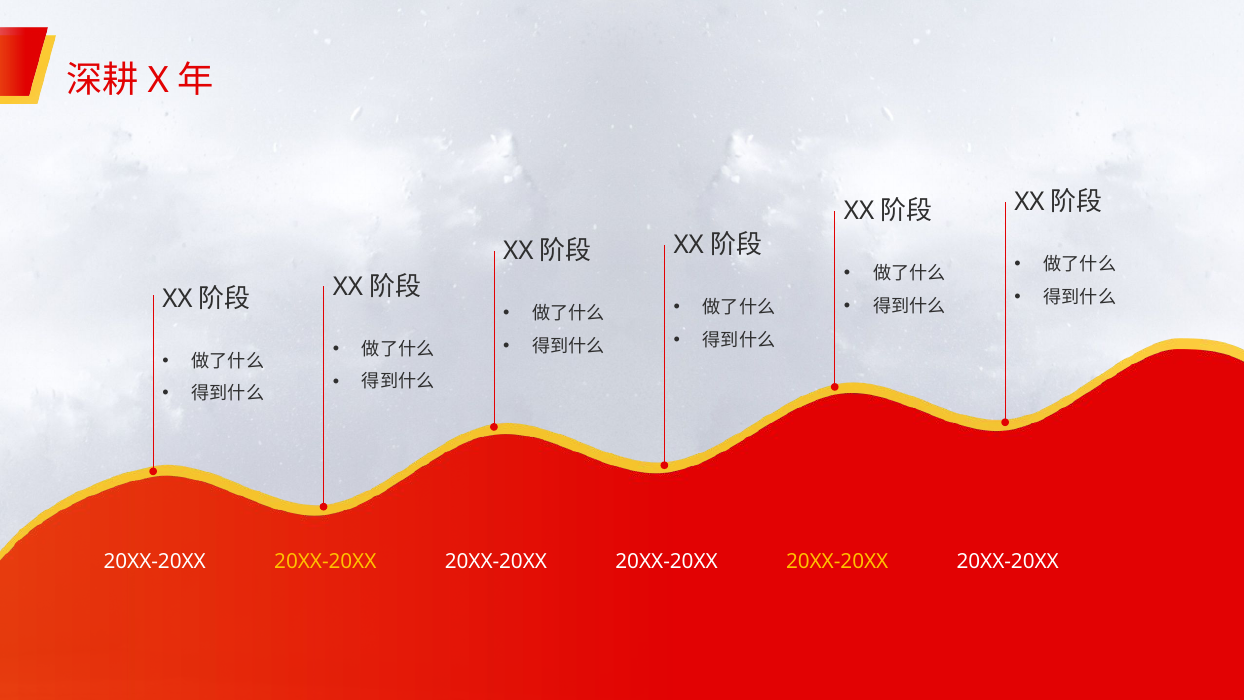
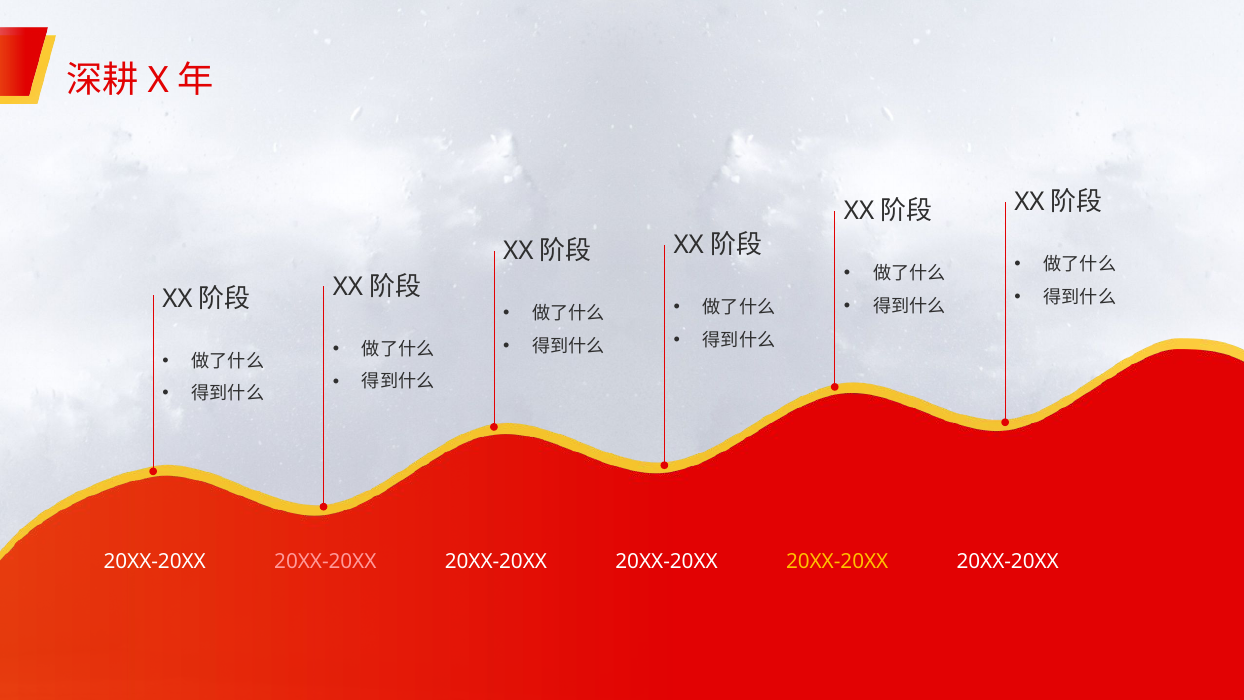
20XX-20XX colour: yellow -> pink (325, 561)
